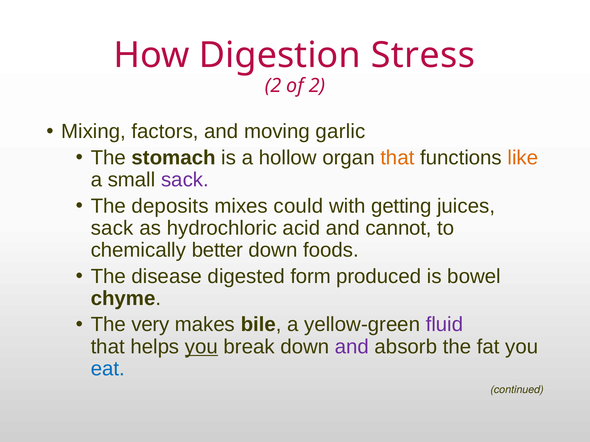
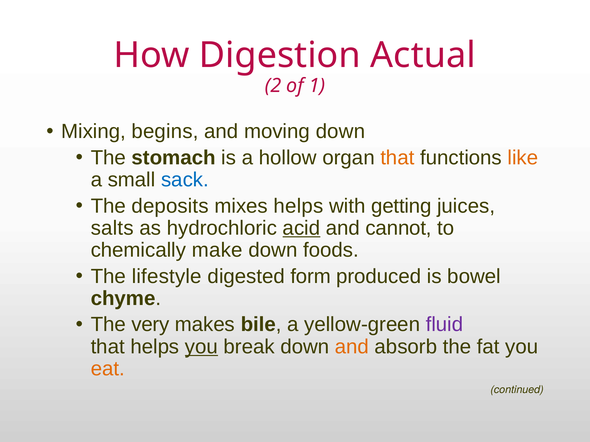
Stress: Stress -> Actual (423, 55)
of 2: 2 -> 1 (317, 86)
factors: factors -> begins (165, 132)
moving garlic: garlic -> down (340, 132)
sack colour: purple -> blue (185, 180)
mixes could: could -> helps (298, 206)
sack: sack -> salts (112, 228)
acid underline: none -> present (301, 228)
better: better -> make (217, 250)
disease: disease -> lifestyle (167, 277)
and colour: purple -> orange (352, 347)
eat colour: blue -> orange (108, 369)
